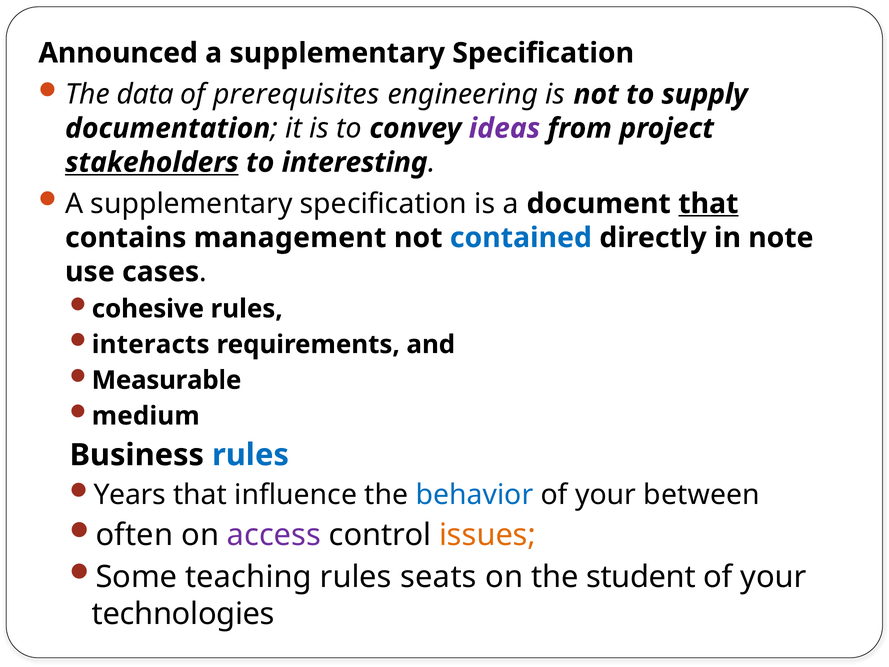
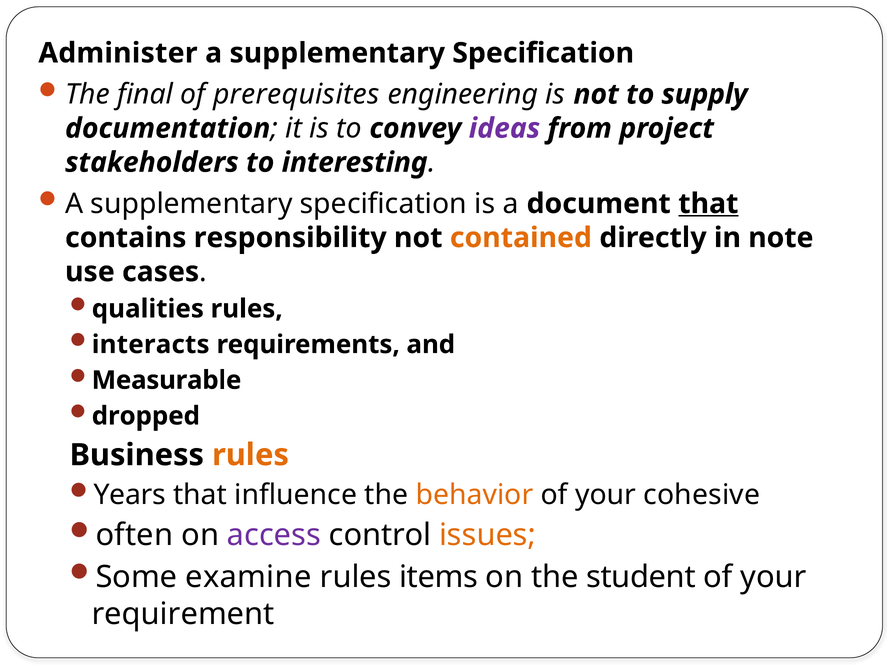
Announced: Announced -> Administer (118, 53)
data: data -> final (145, 94)
stakeholders underline: present -> none (152, 162)
management: management -> responsibility (290, 238)
contained colour: blue -> orange (521, 238)
cohesive: cohesive -> qualities (148, 309)
medium: medium -> dropped (146, 416)
rules colour: blue -> orange (250, 455)
behavior colour: blue -> orange (475, 495)
between: between -> cohesive (702, 495)
teaching: teaching -> examine (248, 577)
seats: seats -> items (439, 577)
technologies: technologies -> requirement (183, 614)
